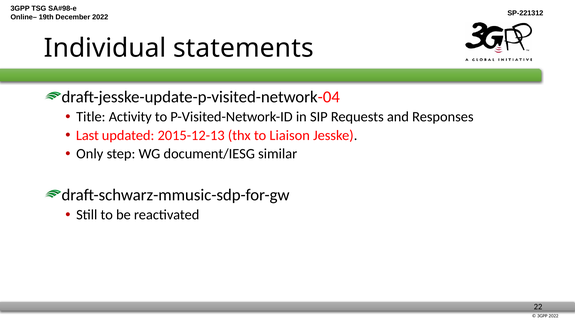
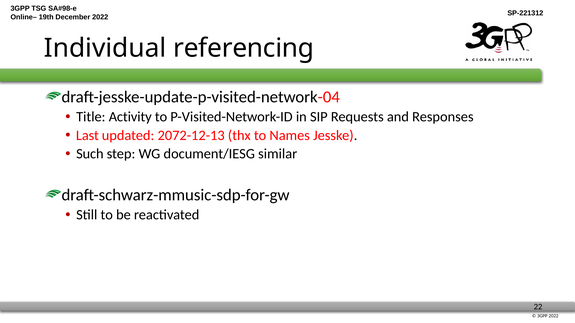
statements: statements -> referencing (244, 48)
2015-12-13: 2015-12-13 -> 2072-12-13 (191, 136)
Liaison: Liaison -> Names (290, 136)
Only: Only -> Such (90, 154)
